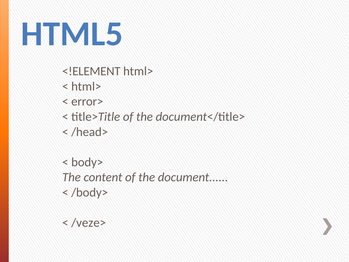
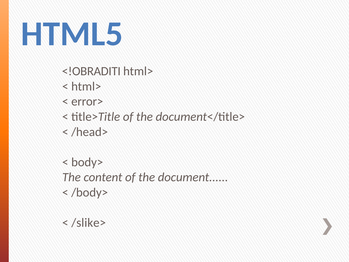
<!ELEMENT: <!ELEMENT -> <!OBRADITI (91, 71)
/veze>: /veze> -> /slike> (89, 222)
